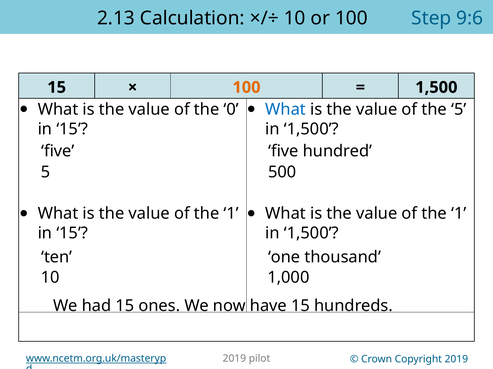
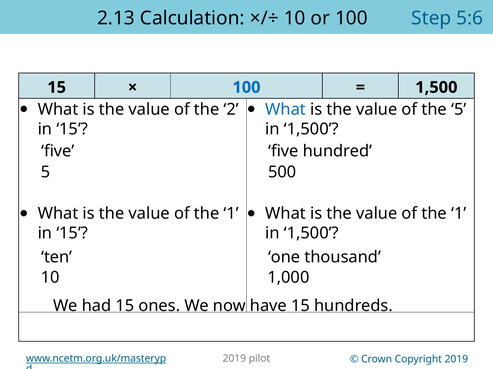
9:6: 9:6 -> 5:6 (470, 18)
100 colour: orange -> blue (246, 88)
0: 0 -> 2 (231, 110)
